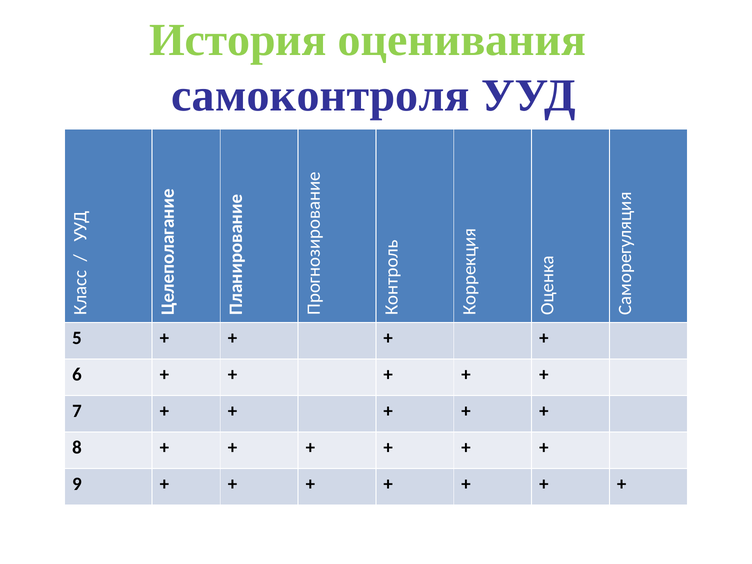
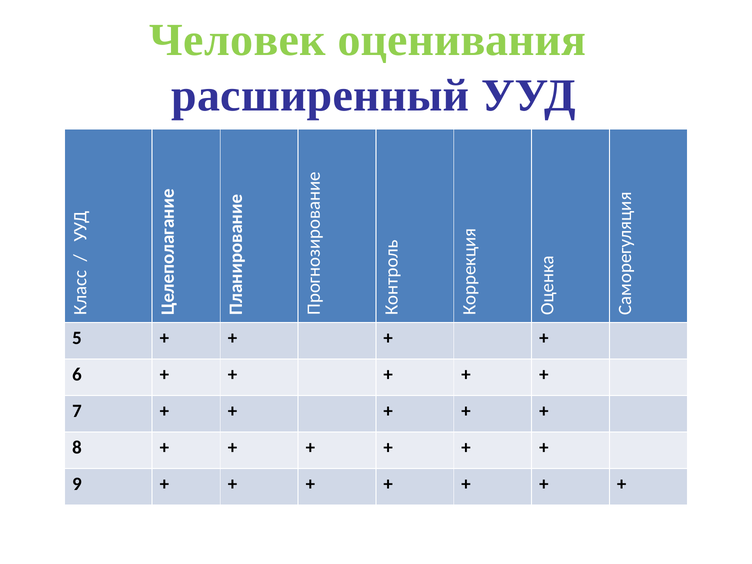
История: История -> Человек (238, 40)
самоконтроля: самоконтроля -> расширенный (320, 95)
